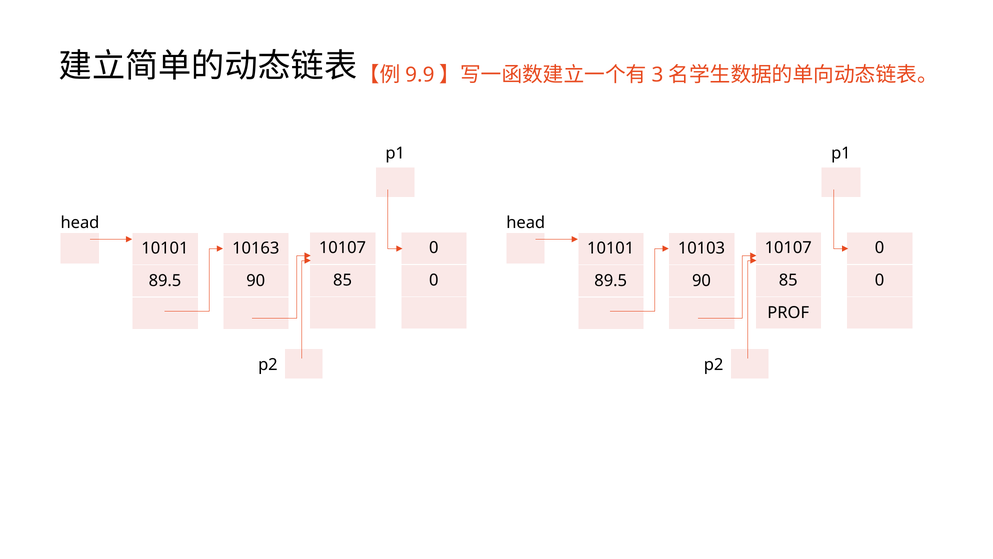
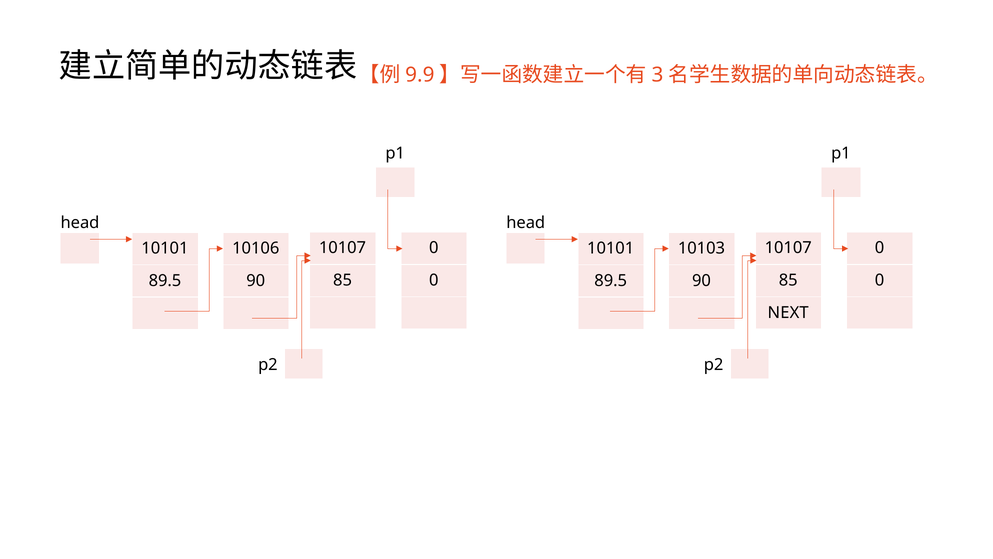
10163: 10163 -> 10106 (256, 248)
PROF: PROF -> NEXT (788, 312)
